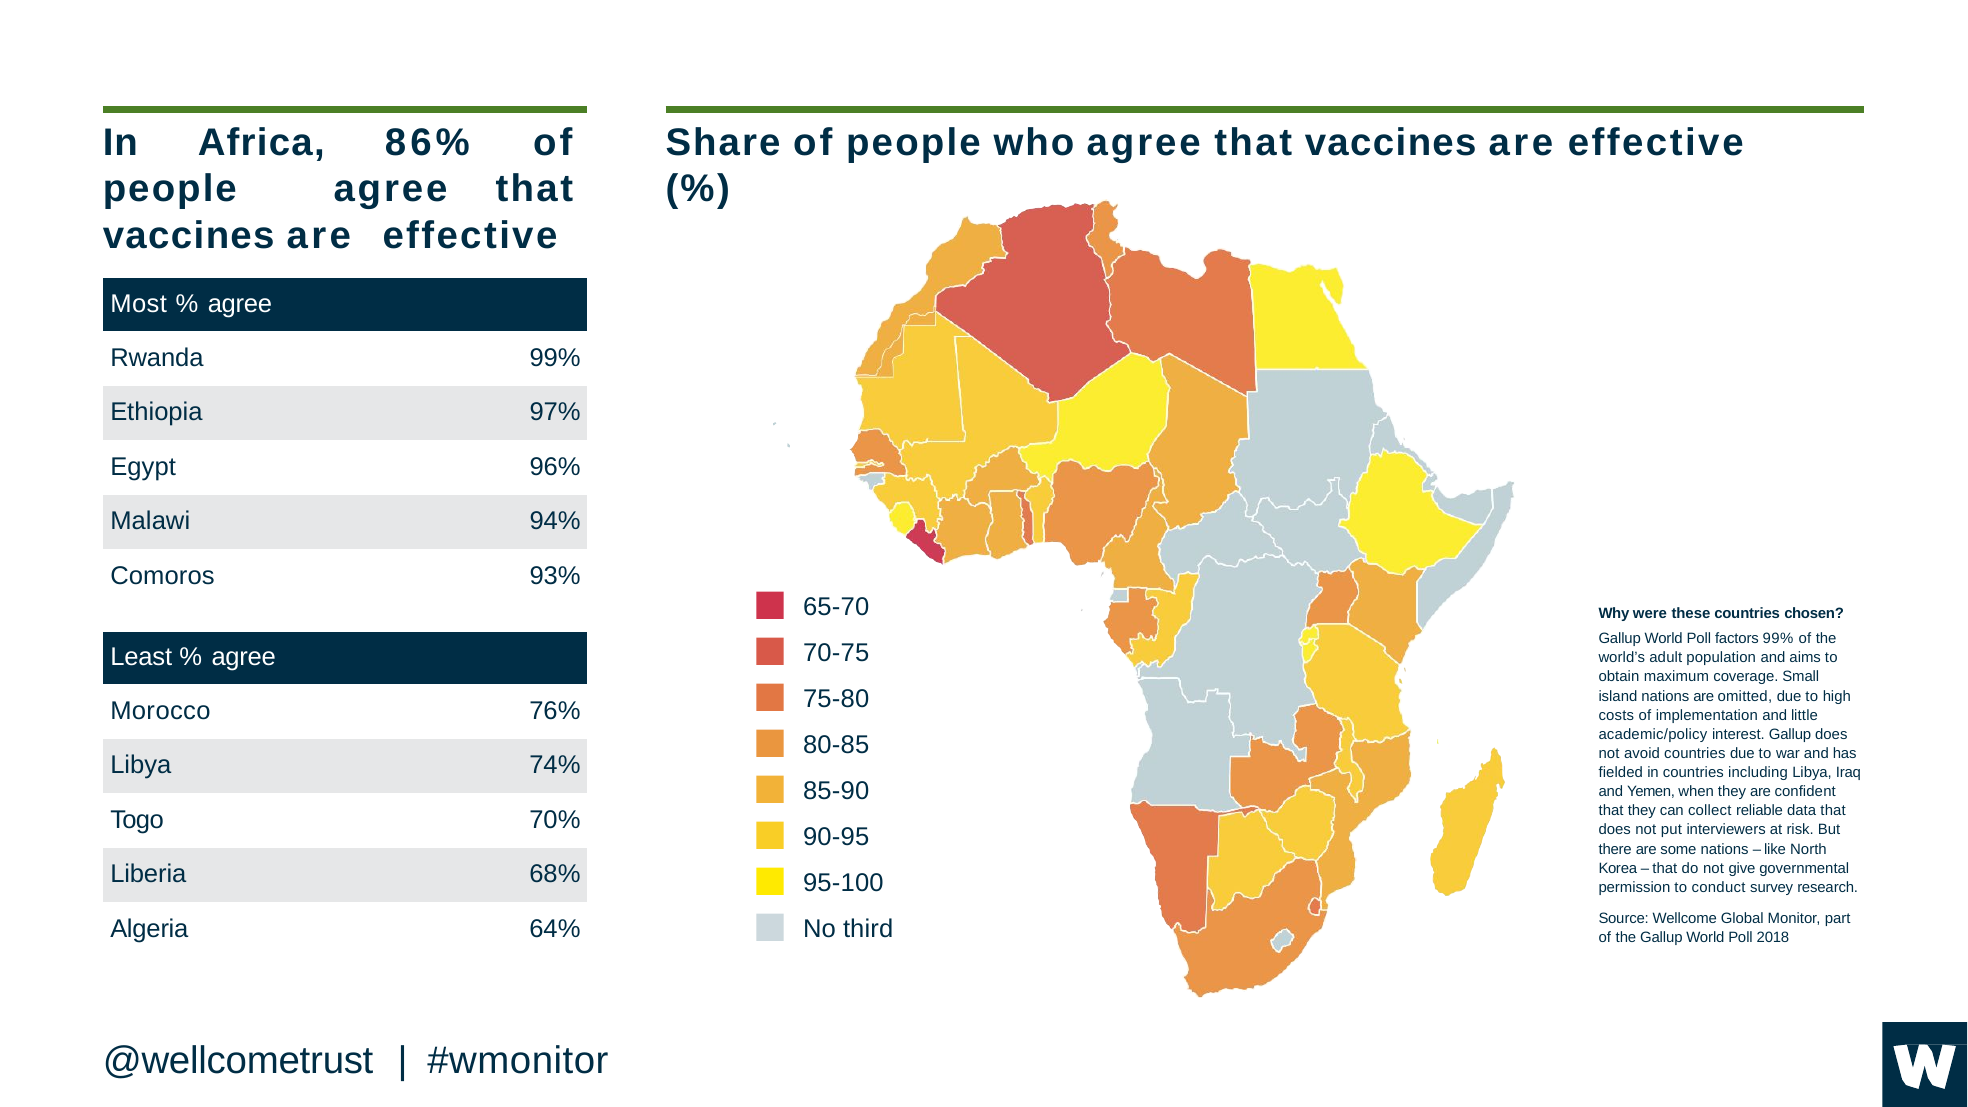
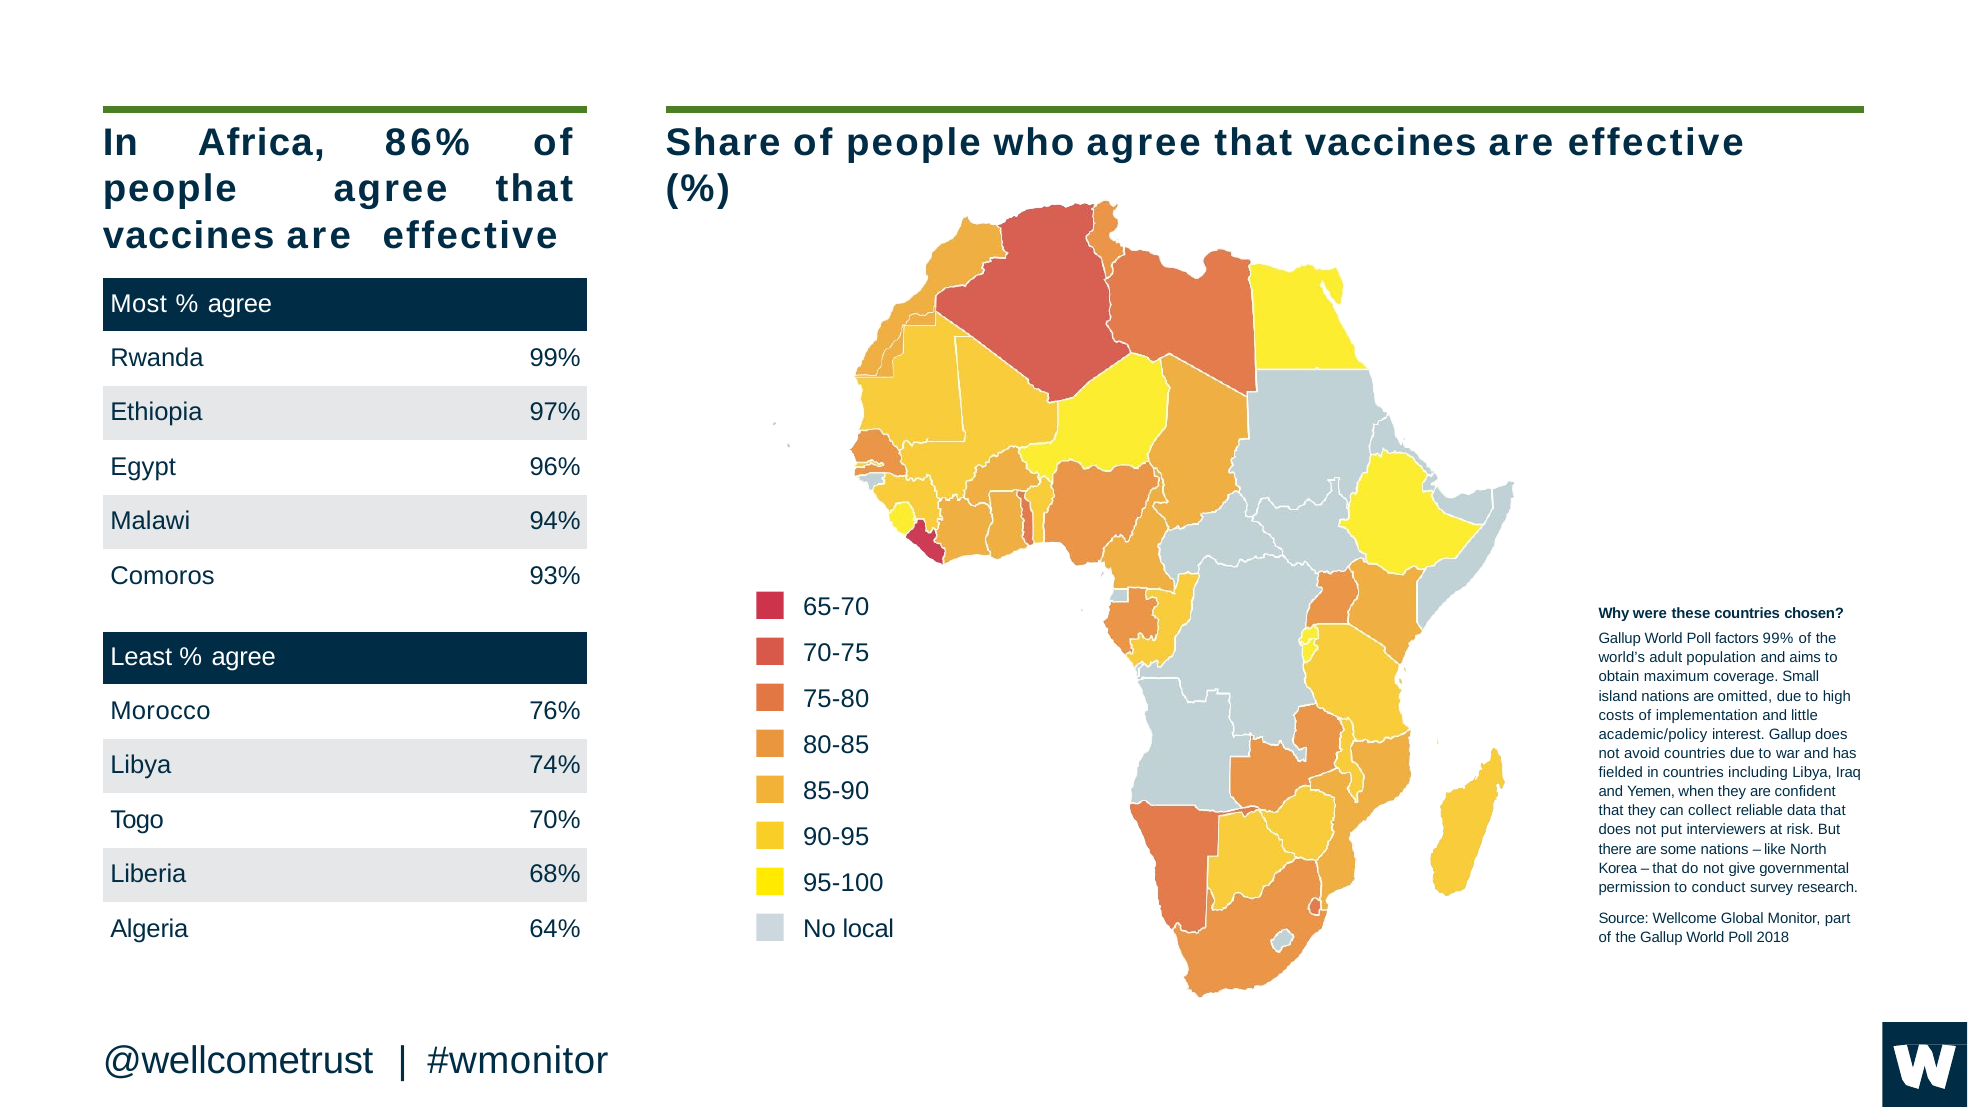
third: third -> local (868, 929)
